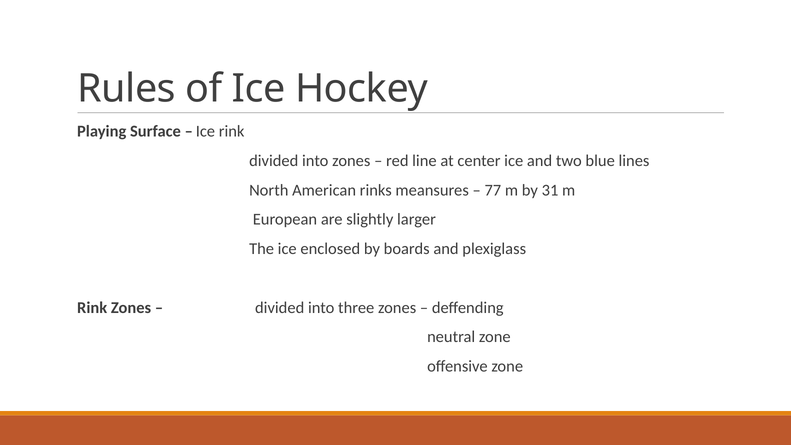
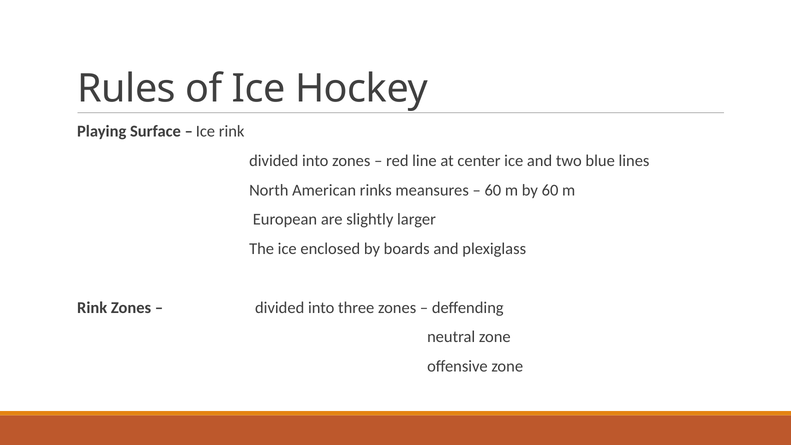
77: 77 -> 60 (493, 190)
by 31: 31 -> 60 (550, 190)
